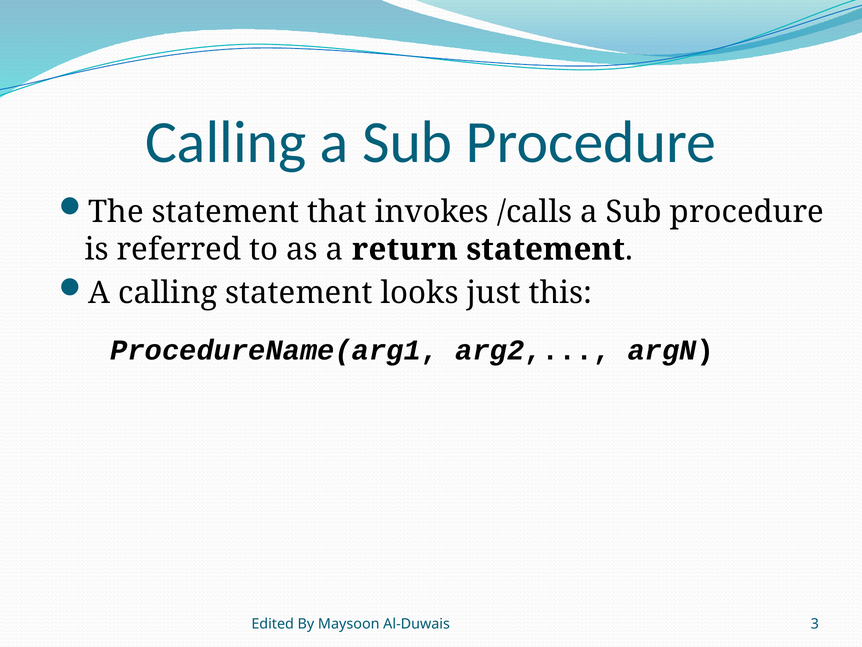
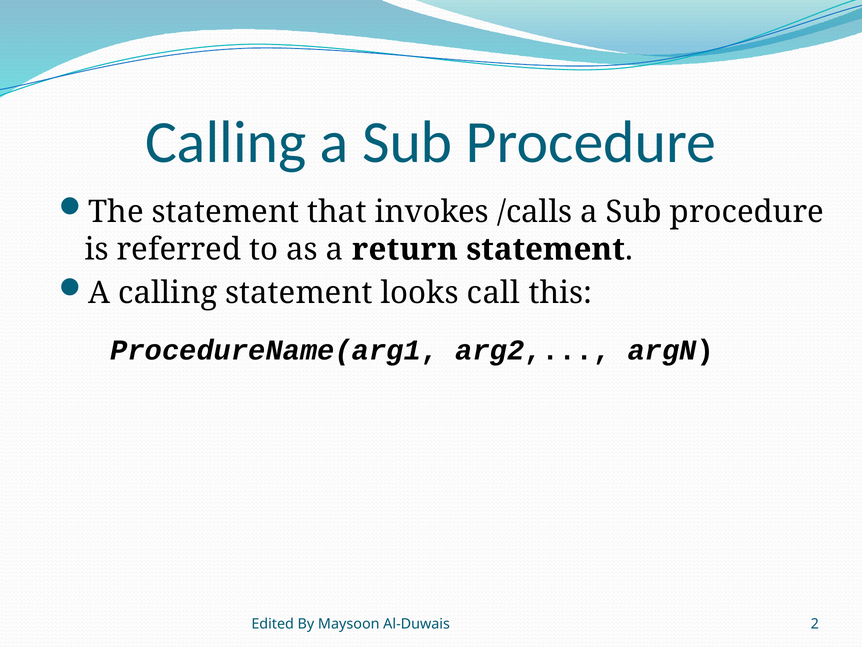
just: just -> call (493, 293)
3: 3 -> 2 (815, 624)
